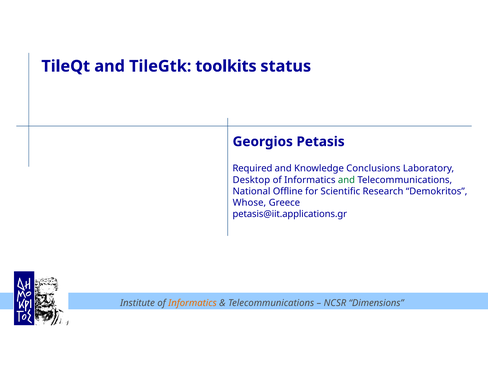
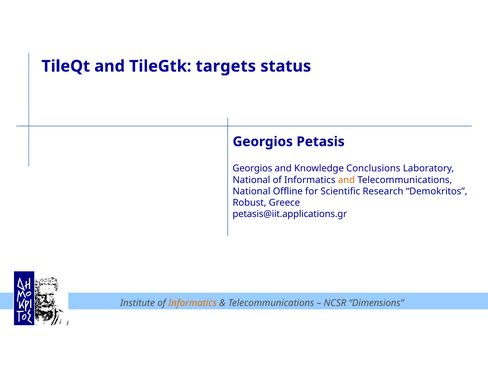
toolkits: toolkits -> targets (226, 66)
Required: Required -> Georgios (252, 168)
Desktop: Desktop -> National (251, 180)
and colour: green -> orange (346, 180)
Whose: Whose -> Robust (249, 203)
